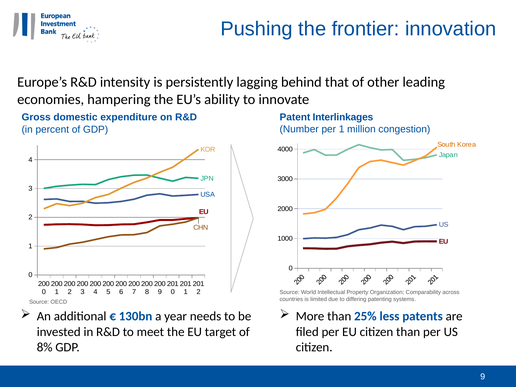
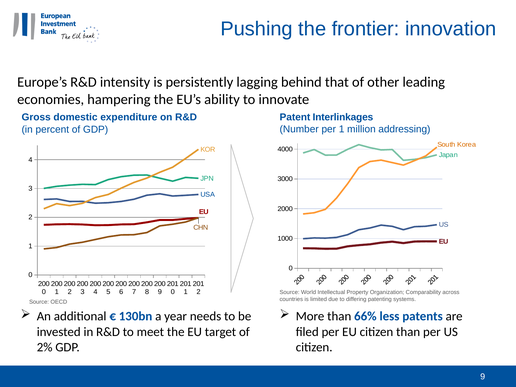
congestion: congestion -> addressing (404, 129)
25%: 25% -> 66% (365, 316)
8%: 8% -> 2% (45, 347)
